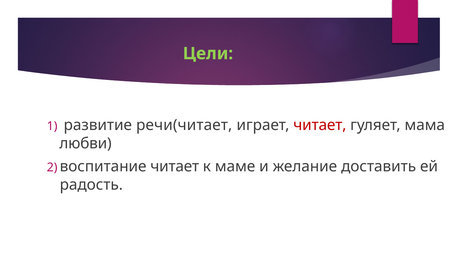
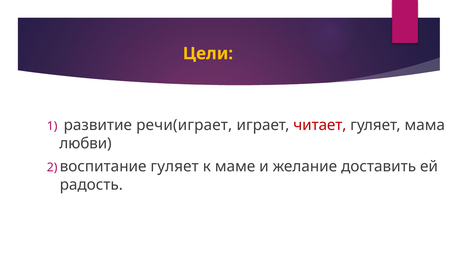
Цели colour: light green -> yellow (208, 53)
речи(читает: речи(читает -> речи(играет (184, 125)
воспитание читает: читает -> гуляет (175, 166)
